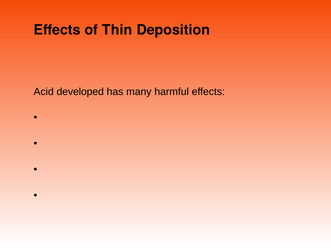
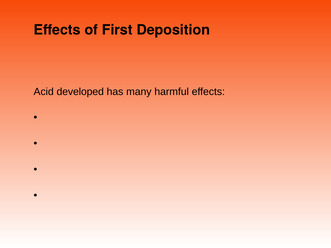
Thin: Thin -> First (117, 30)
